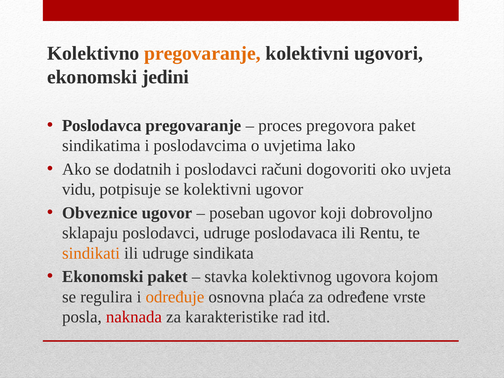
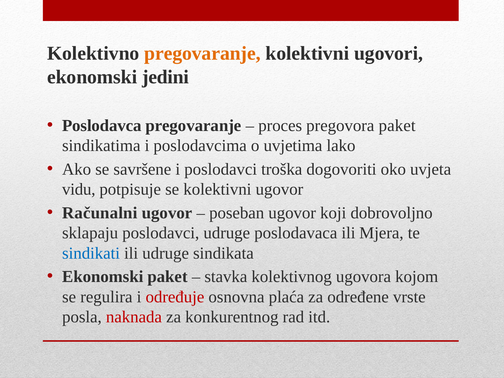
dodatnih: dodatnih -> savršene (142, 169)
računi: računi -> troška (282, 169)
Obveznice: Obveznice -> Računalni (100, 213)
Rentu: Rentu -> Mjera (381, 233)
sindikati colour: orange -> blue (91, 253)
određuje colour: orange -> red (175, 297)
karakteristike: karakteristike -> konkurentnog (232, 317)
